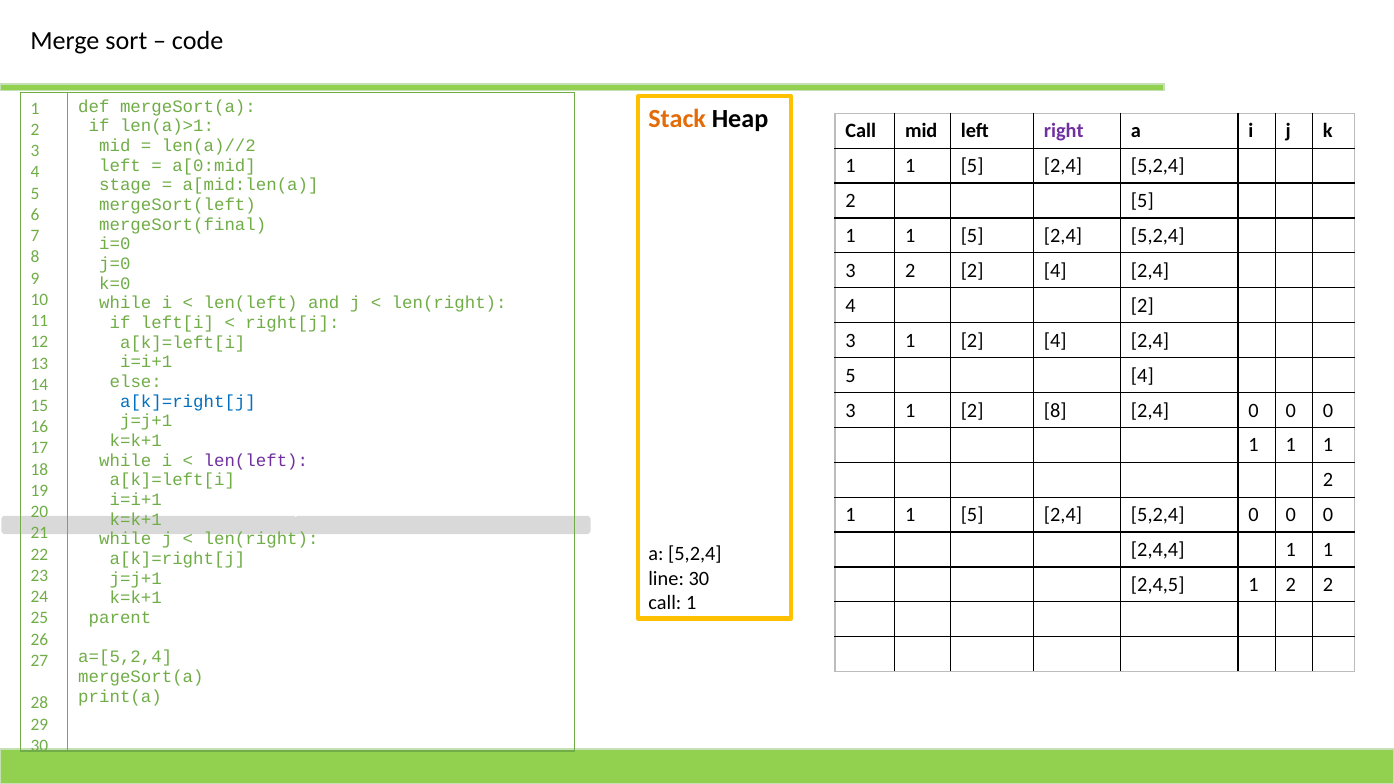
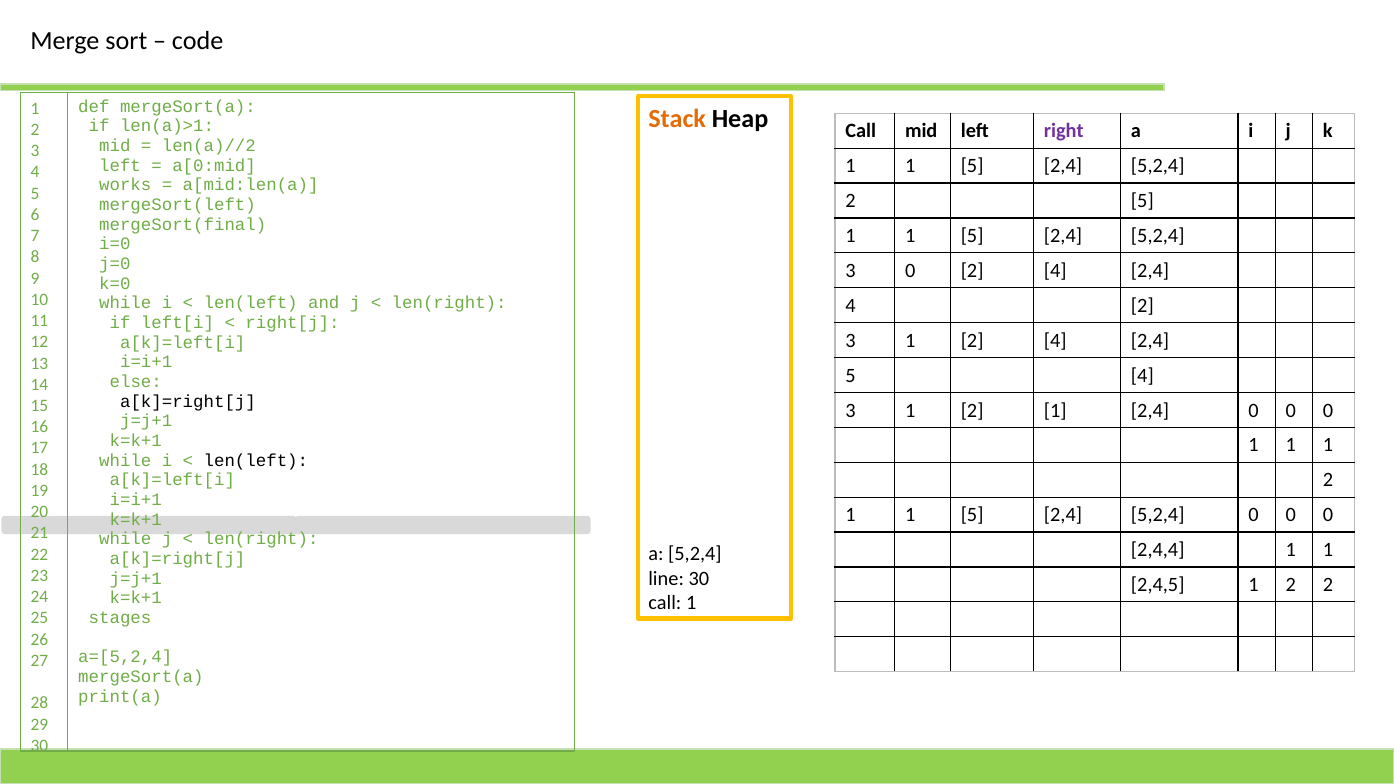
stage: stage -> works (125, 185)
3 2: 2 -> 0 (910, 271)
a[k]=right[j colour: blue -> black (188, 402)
3 1 2 8: 8 -> 1 (1055, 410)
len(left colour: purple -> black (256, 461)
parent: parent -> stages (120, 618)
